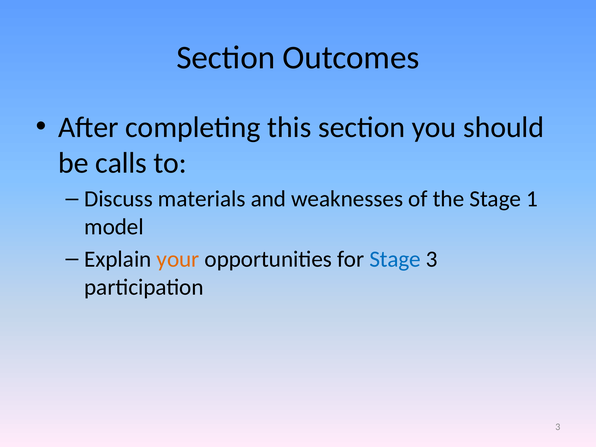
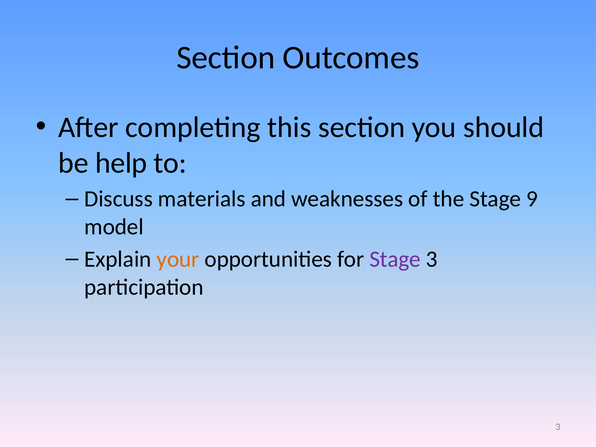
calls: calls -> help (121, 163)
1: 1 -> 9 (532, 199)
Stage colour: blue -> purple (395, 259)
